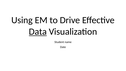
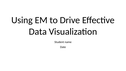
Data underline: present -> none (38, 32)
